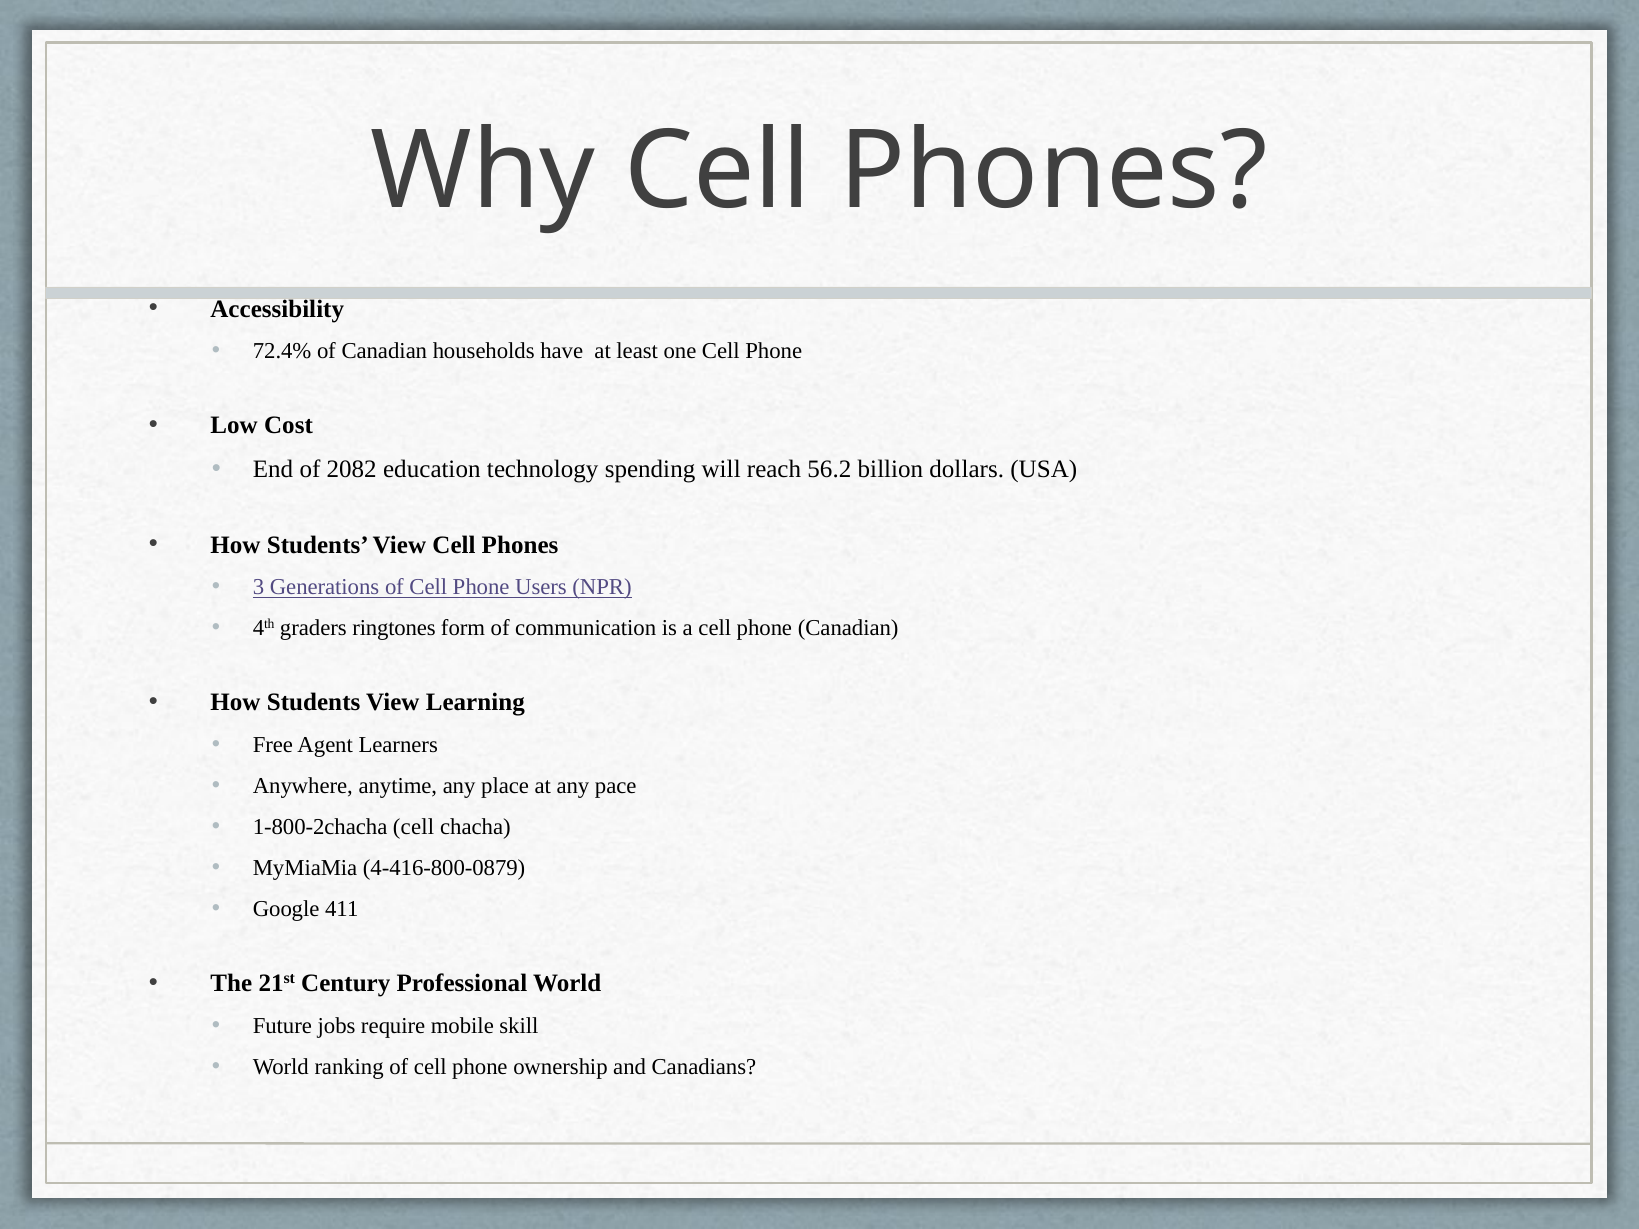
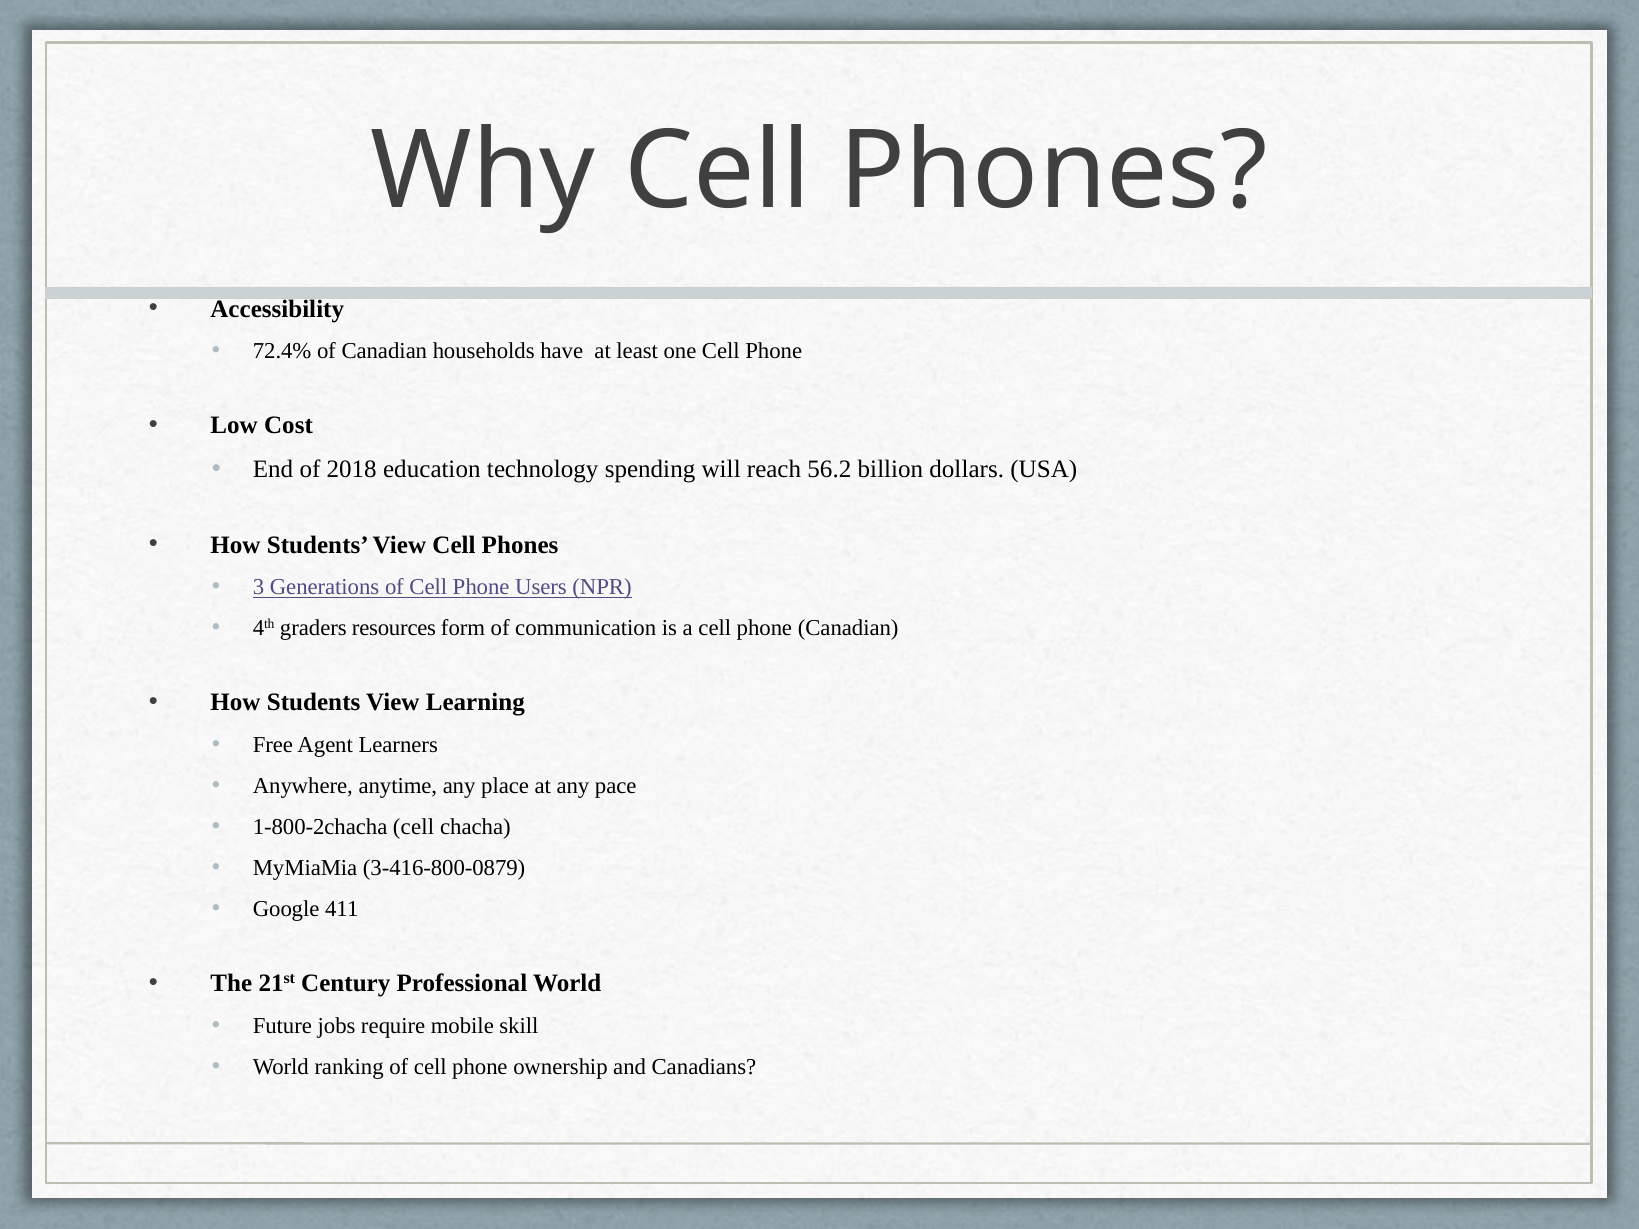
2082: 2082 -> 2018 (352, 469)
ringtones: ringtones -> resources (394, 628)
4-416-800-0879: 4-416-800-0879 -> 3-416-800-0879 (444, 868)
